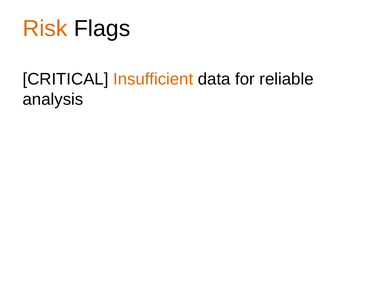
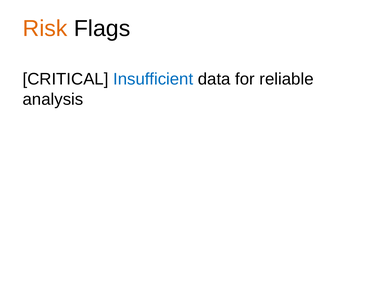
Insufficient colour: orange -> blue (153, 79)
